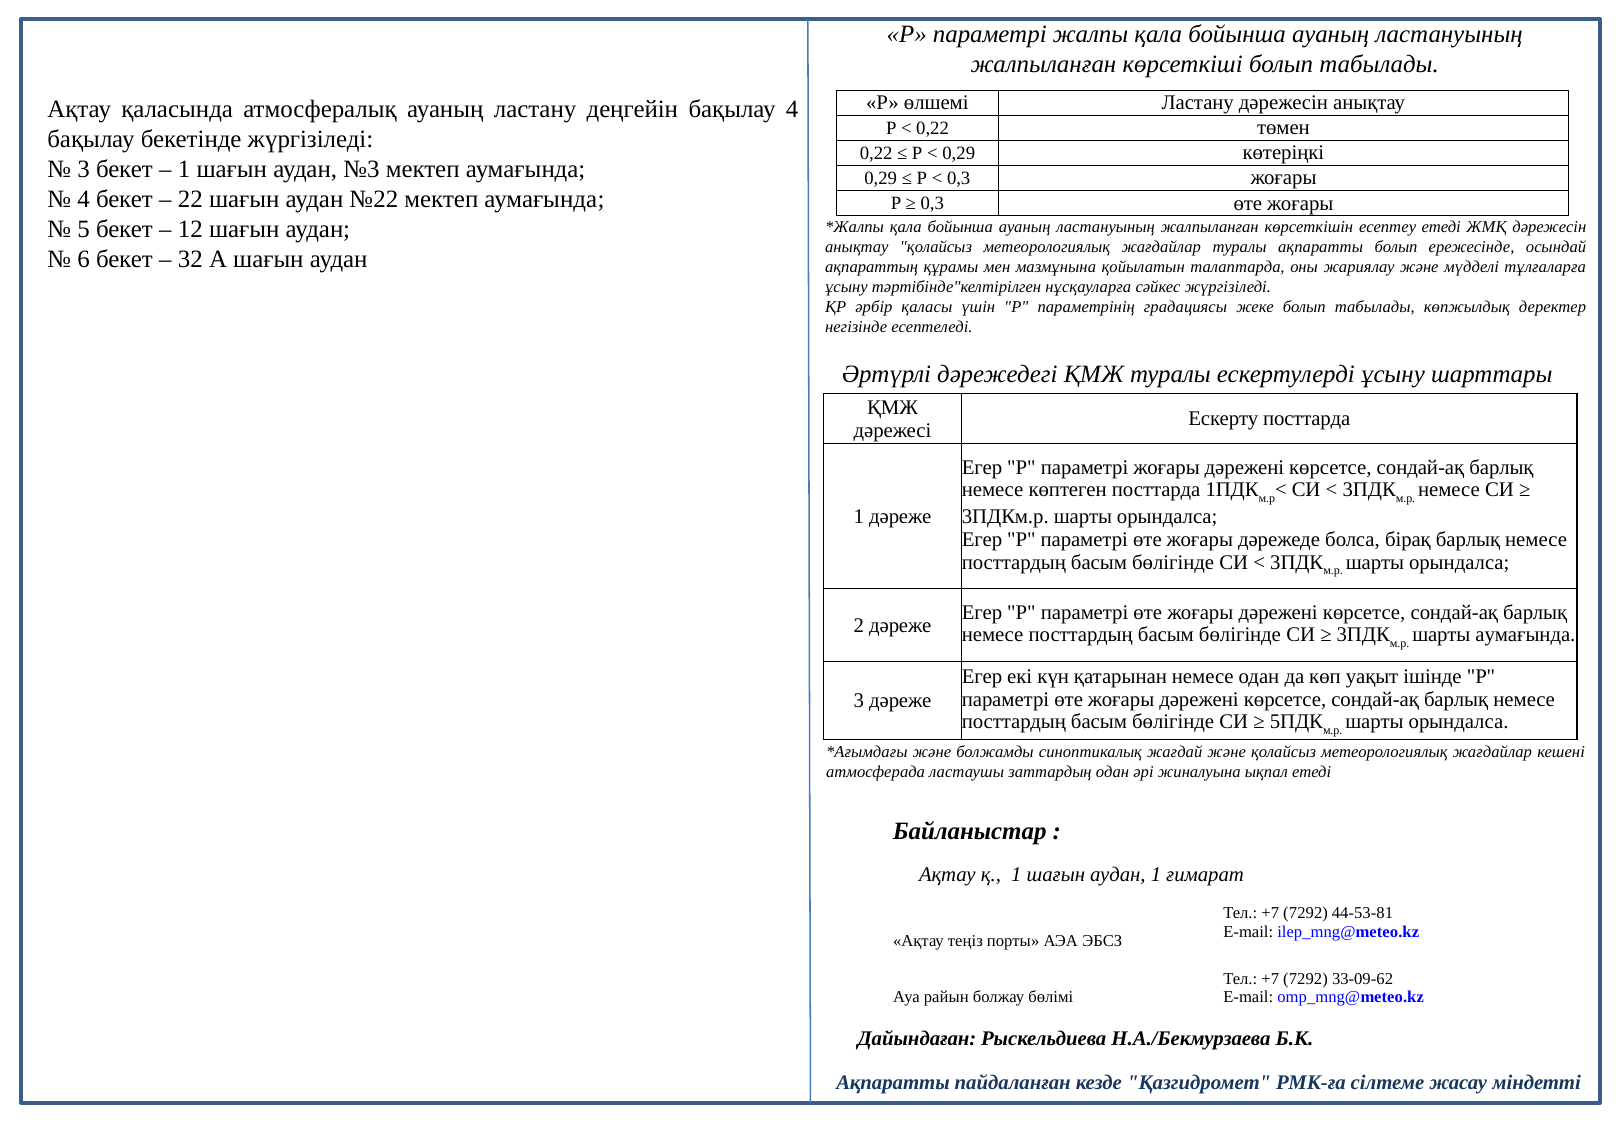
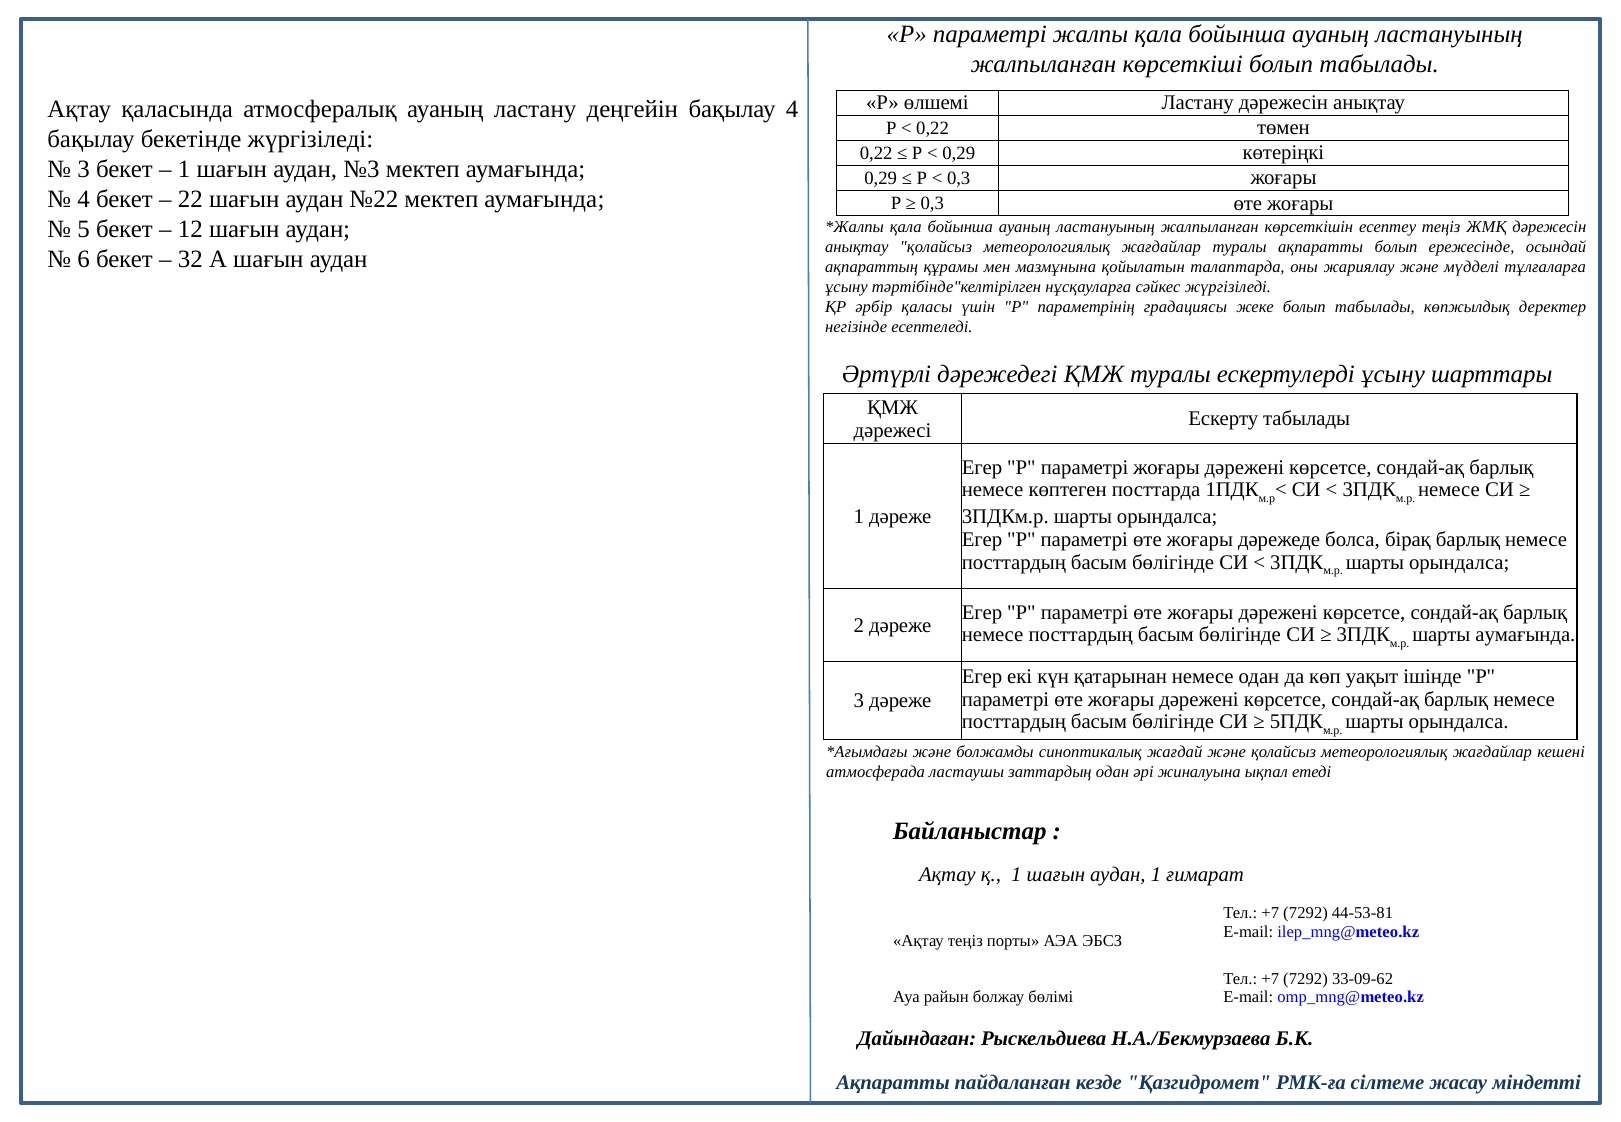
есептеу етеді: етеді -> теңіз (1441, 227)
Ескерту посттарда: посттарда -> табылады (1307, 419)
